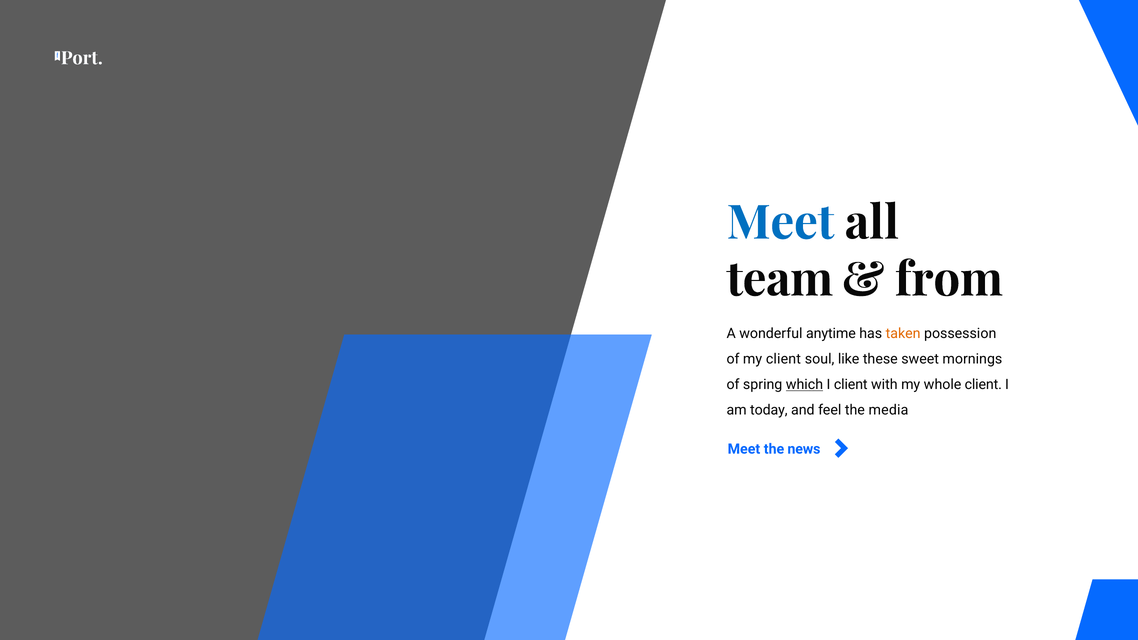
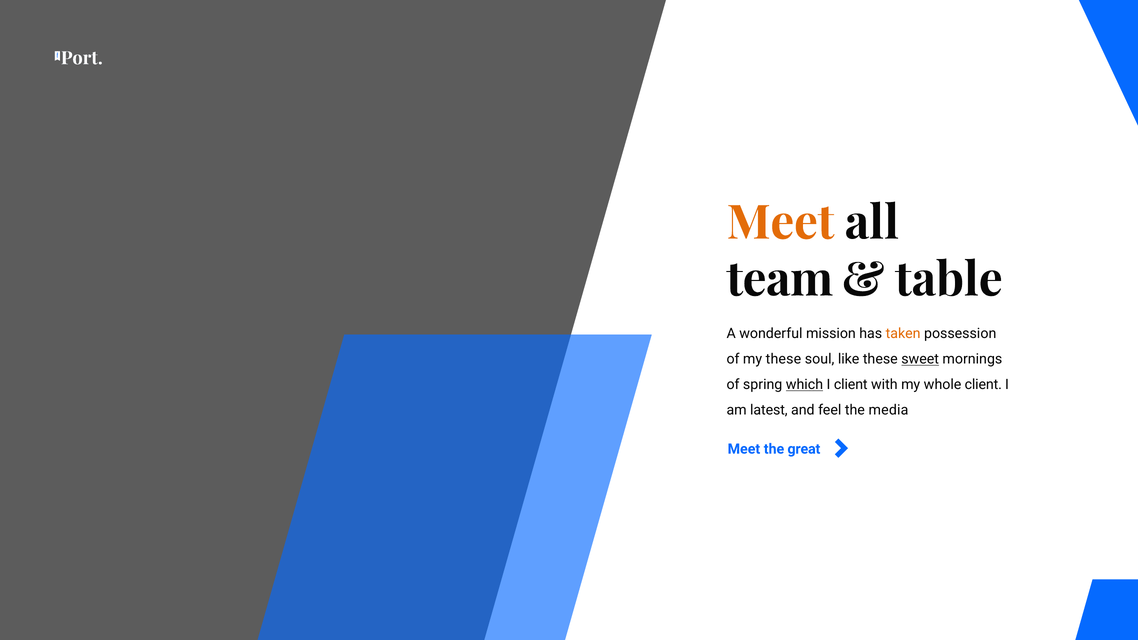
Meet colour: blue -> orange (781, 223)
from: from -> table (949, 280)
anytime: anytime -> mission (831, 334)
my client: client -> these (783, 359)
sweet underline: none -> present (920, 359)
today: today -> latest (769, 410)
news: news -> great (804, 449)
